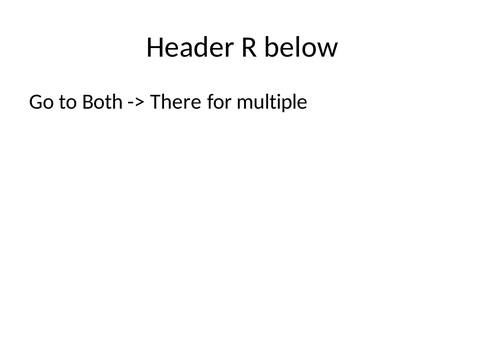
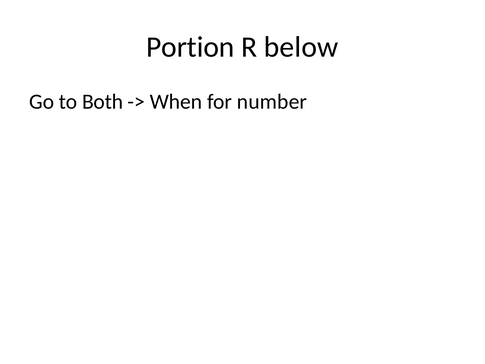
Header: Header -> Portion (190, 47)
There: There -> When (176, 102)
multiple: multiple -> number (272, 102)
